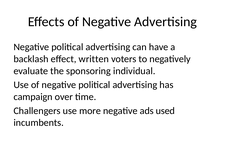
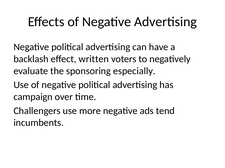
individual: individual -> especially (134, 71)
used: used -> tend (165, 111)
